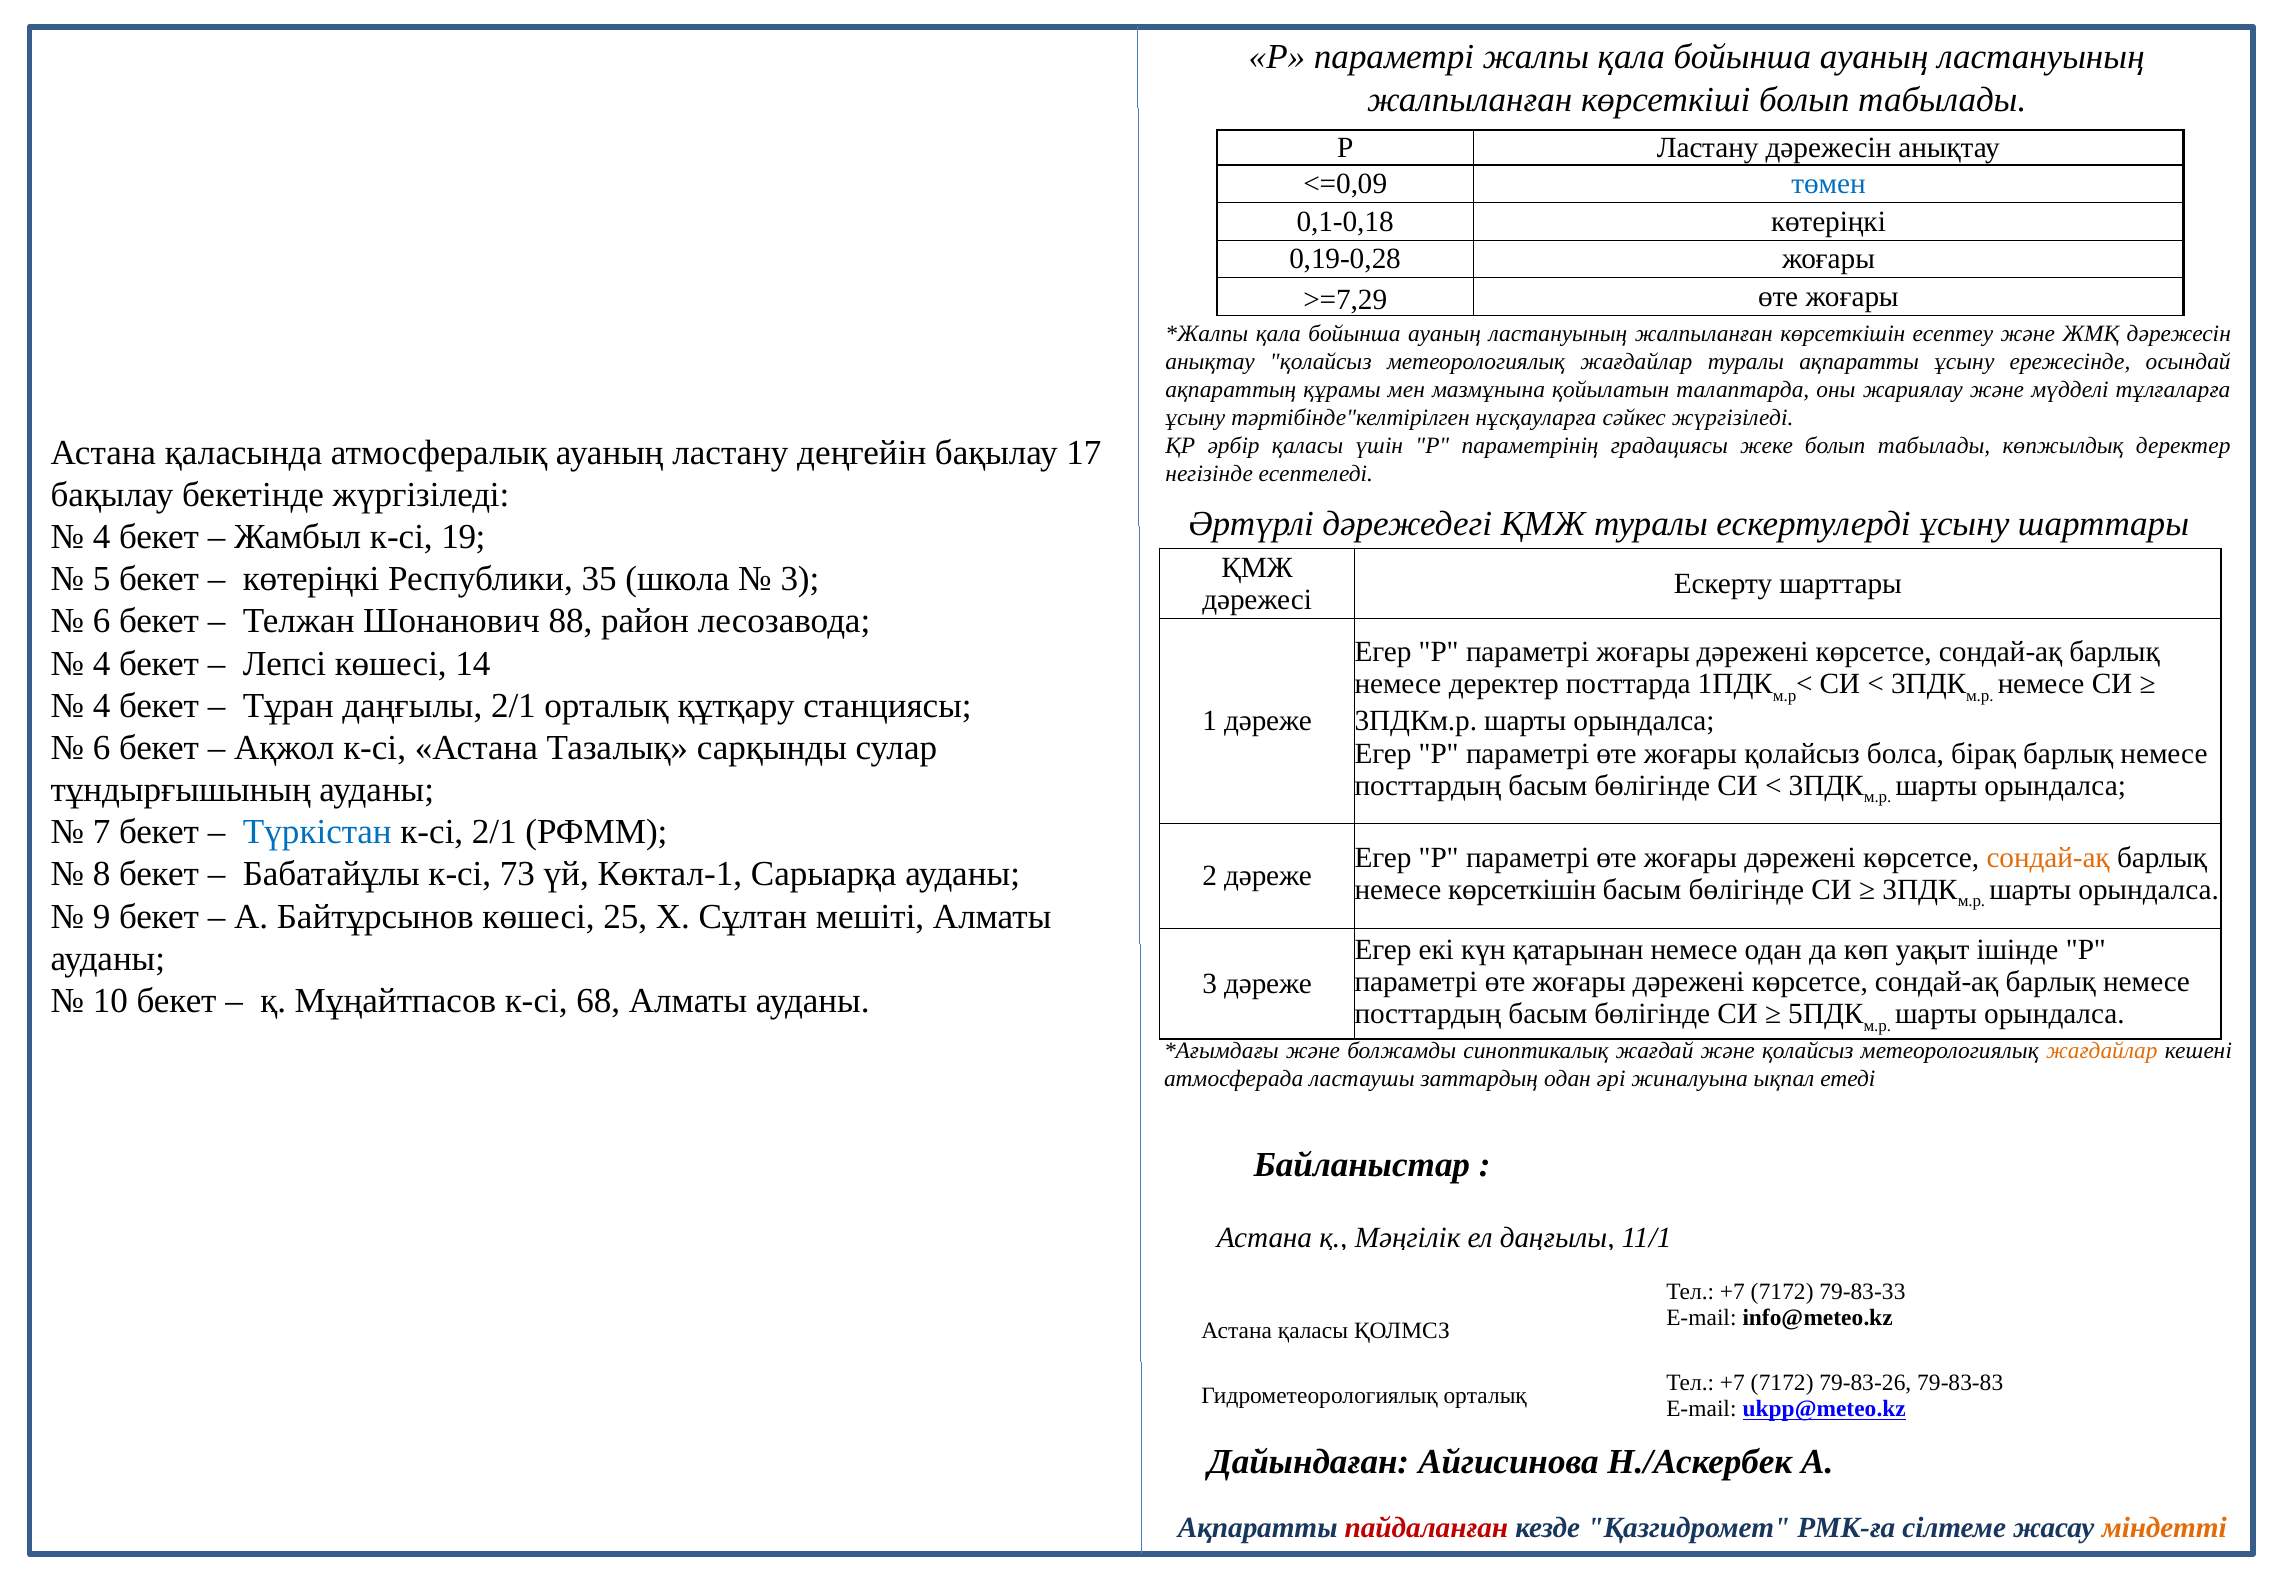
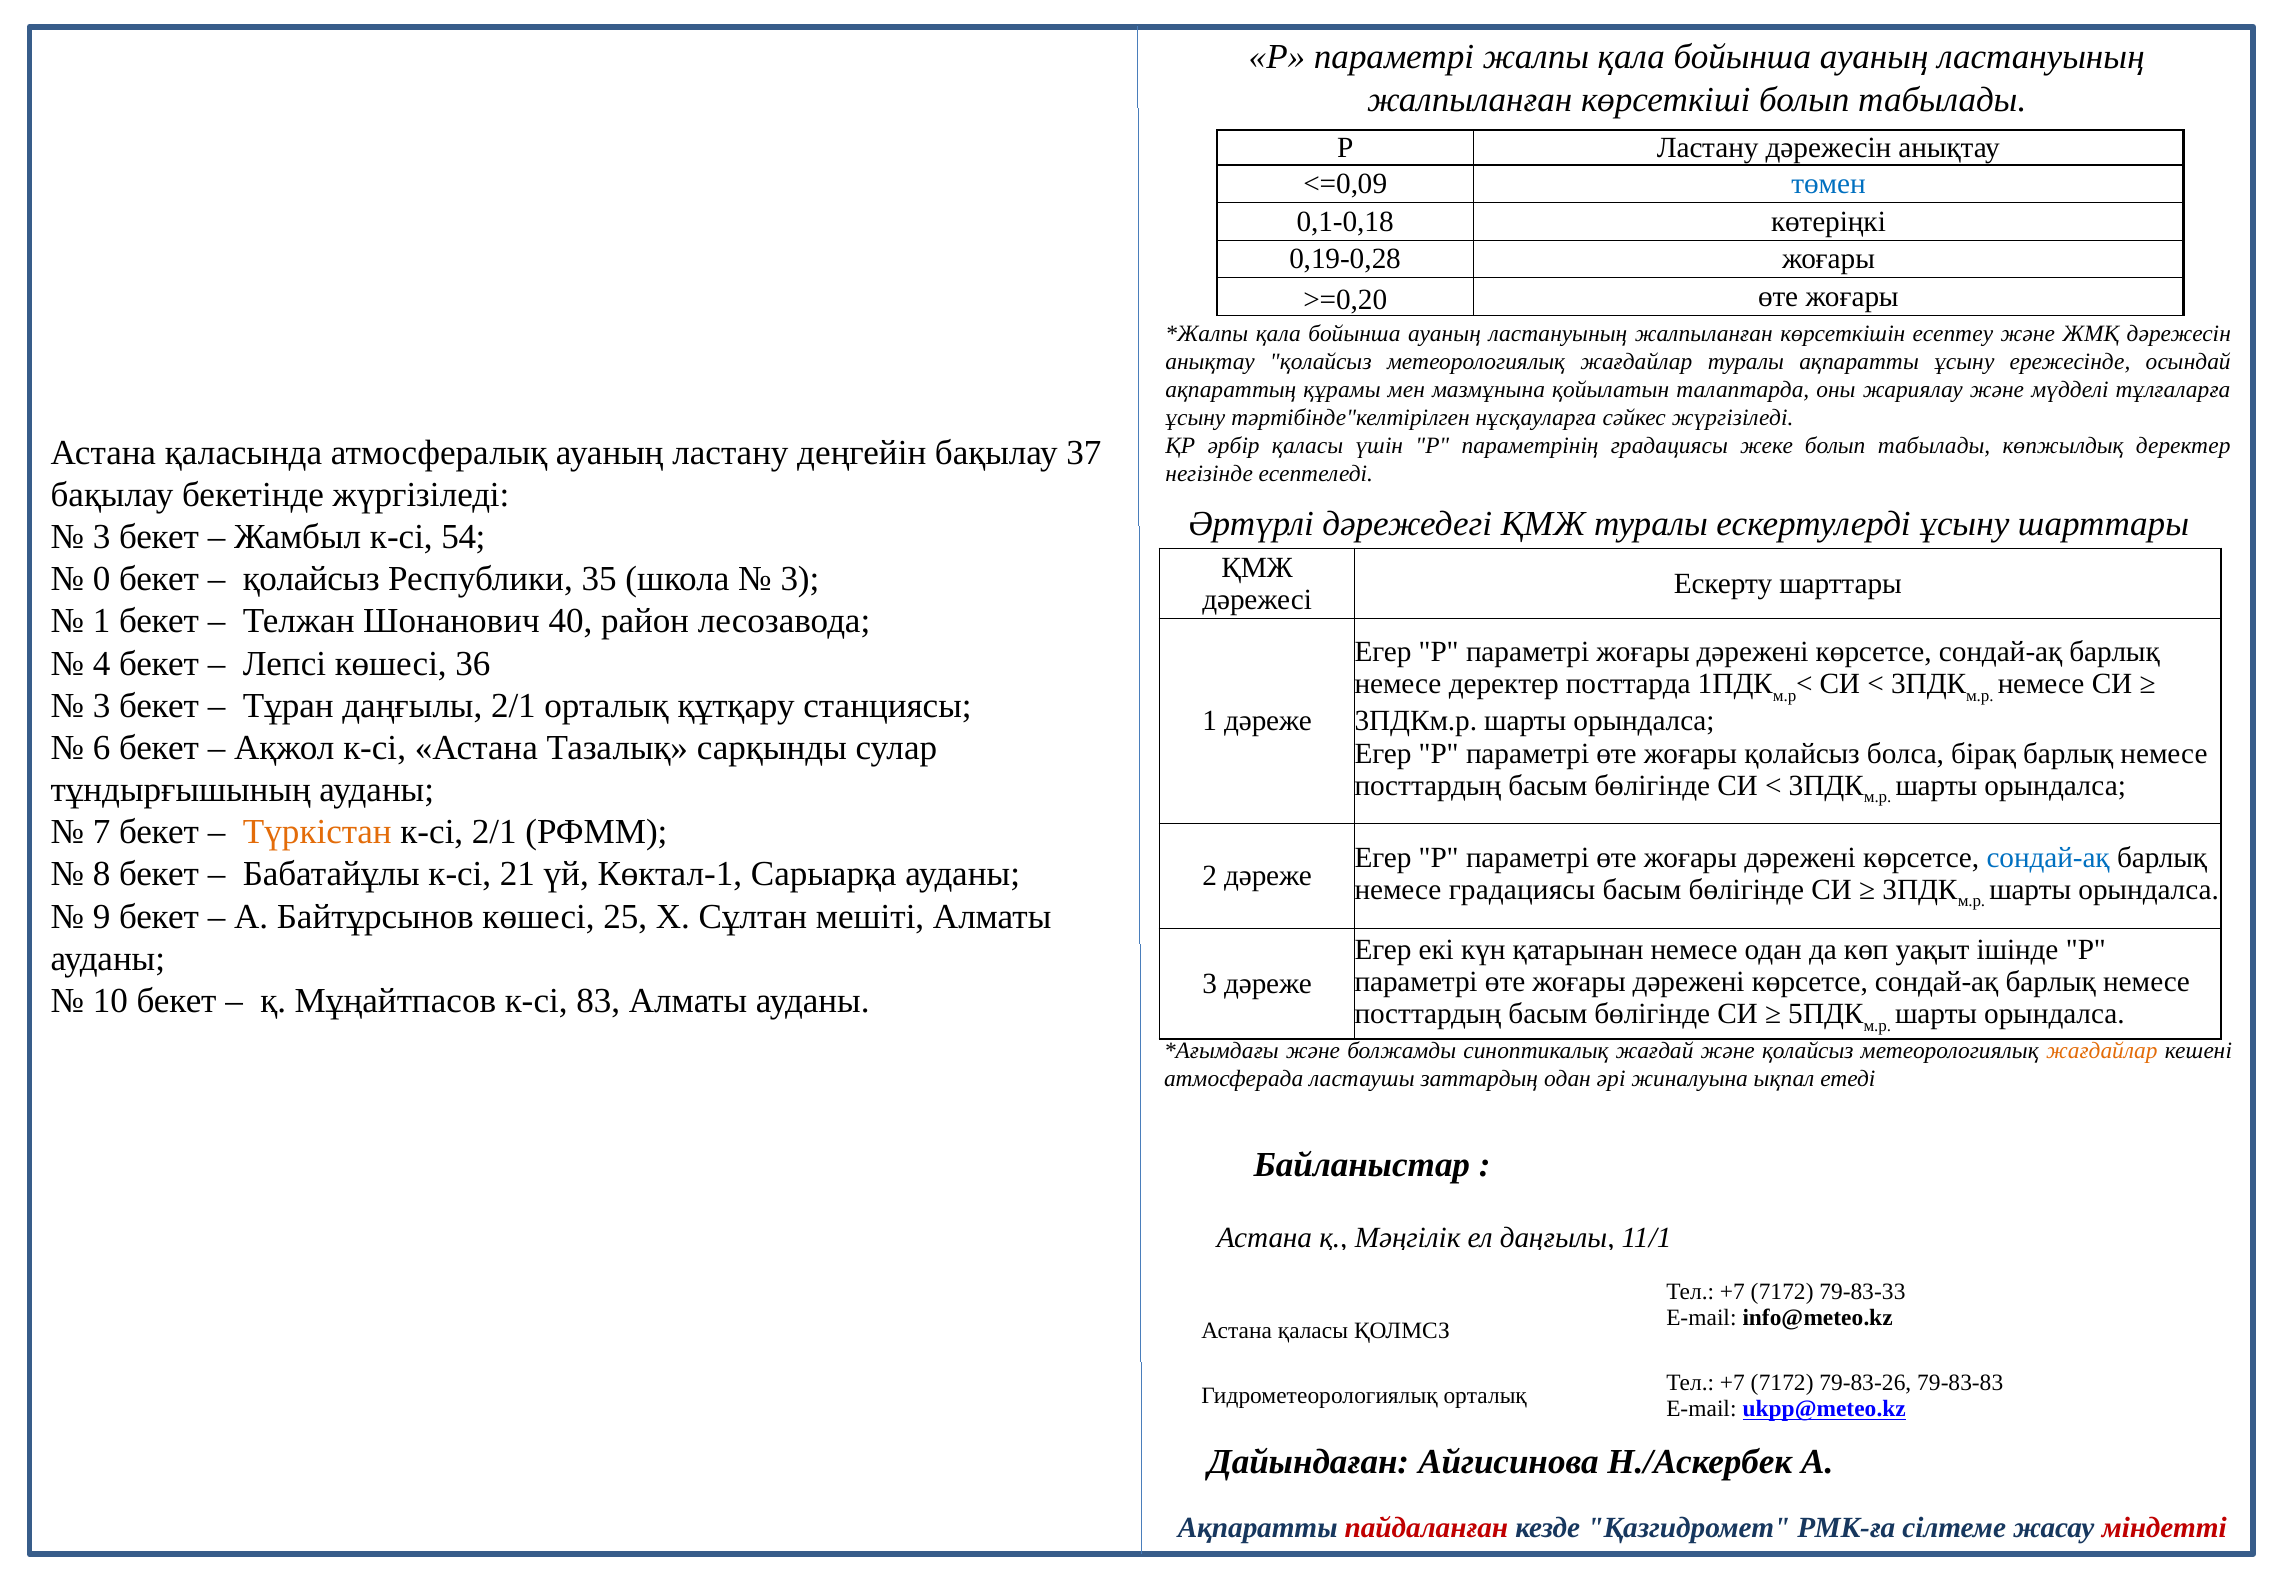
>=7,29: >=7,29 -> >=0,20 (1345, 299)
17: 17 -> 37 (1084, 453)
4: 4 -> 3 (102, 537)
19: 19 -> 54 (463, 537)
5: 5 -> 0 (102, 579)
көтеріңкі: көтеріңкі -> қолайсыз (311, 579)
6: 6 -> 1 (102, 621)
88: 88 -> 40 (571, 621)
14: 14 -> 36 (473, 663)
4: 4 -> 3 (102, 705)
Түркістан colour: blue -> orange (317, 832)
сондай-ақ colour: orange -> blue (2048, 857)
73: 73 -> 21 (517, 874)
немесе көрсеткішін: көрсеткішін -> градациясы (1522, 890)
68: 68 -> 83 (598, 1000)
міндетті colour: orange -> red (2164, 1527)
